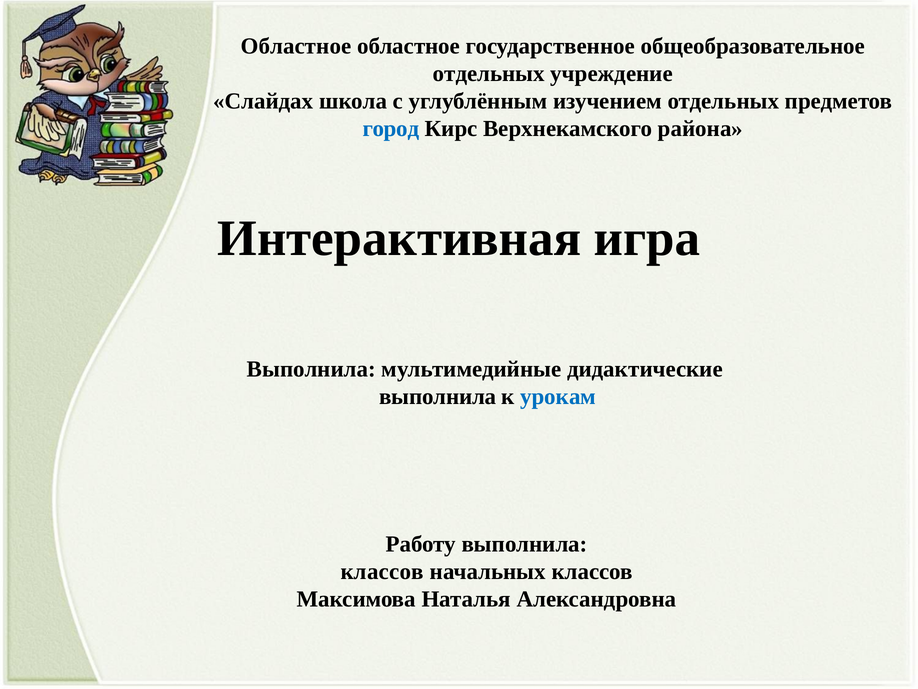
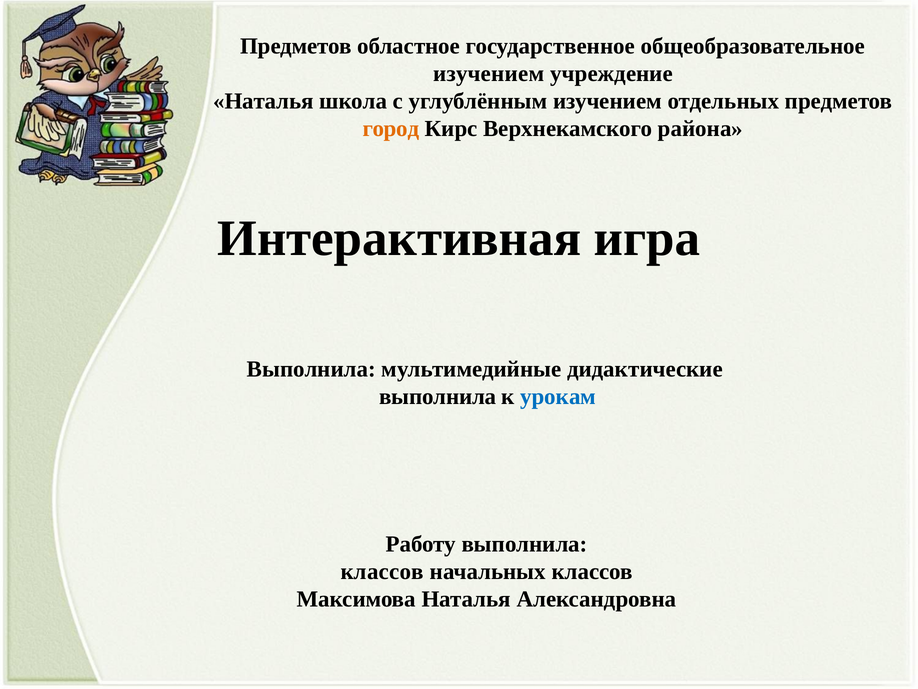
Областное: Областное -> Предметов (296, 46)
отдельных: отдельных -> изучением (489, 74)
Слайдах: Слайдах -> Наталья (263, 101)
город colour: blue -> orange (391, 129)
